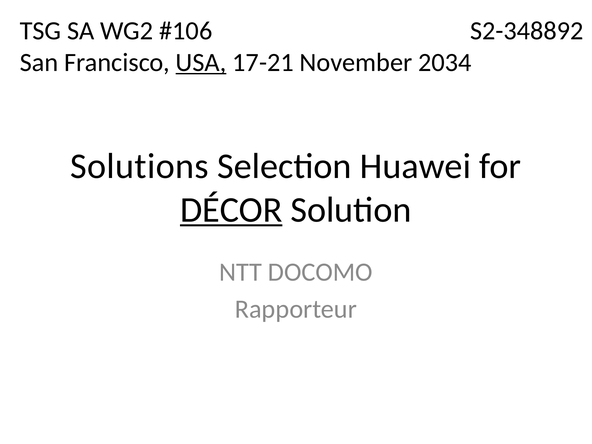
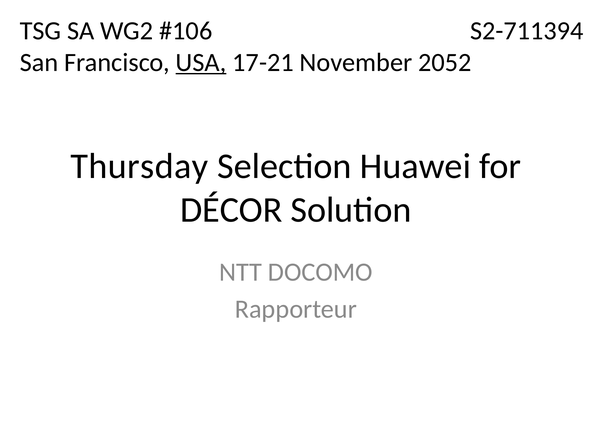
S2-348892: S2-348892 -> S2-711394 (527, 31)
2034: 2034 -> 2052 (445, 62)
Solutions: Solutions -> Thursday (139, 166)
DÉCOR underline: present -> none (231, 210)
